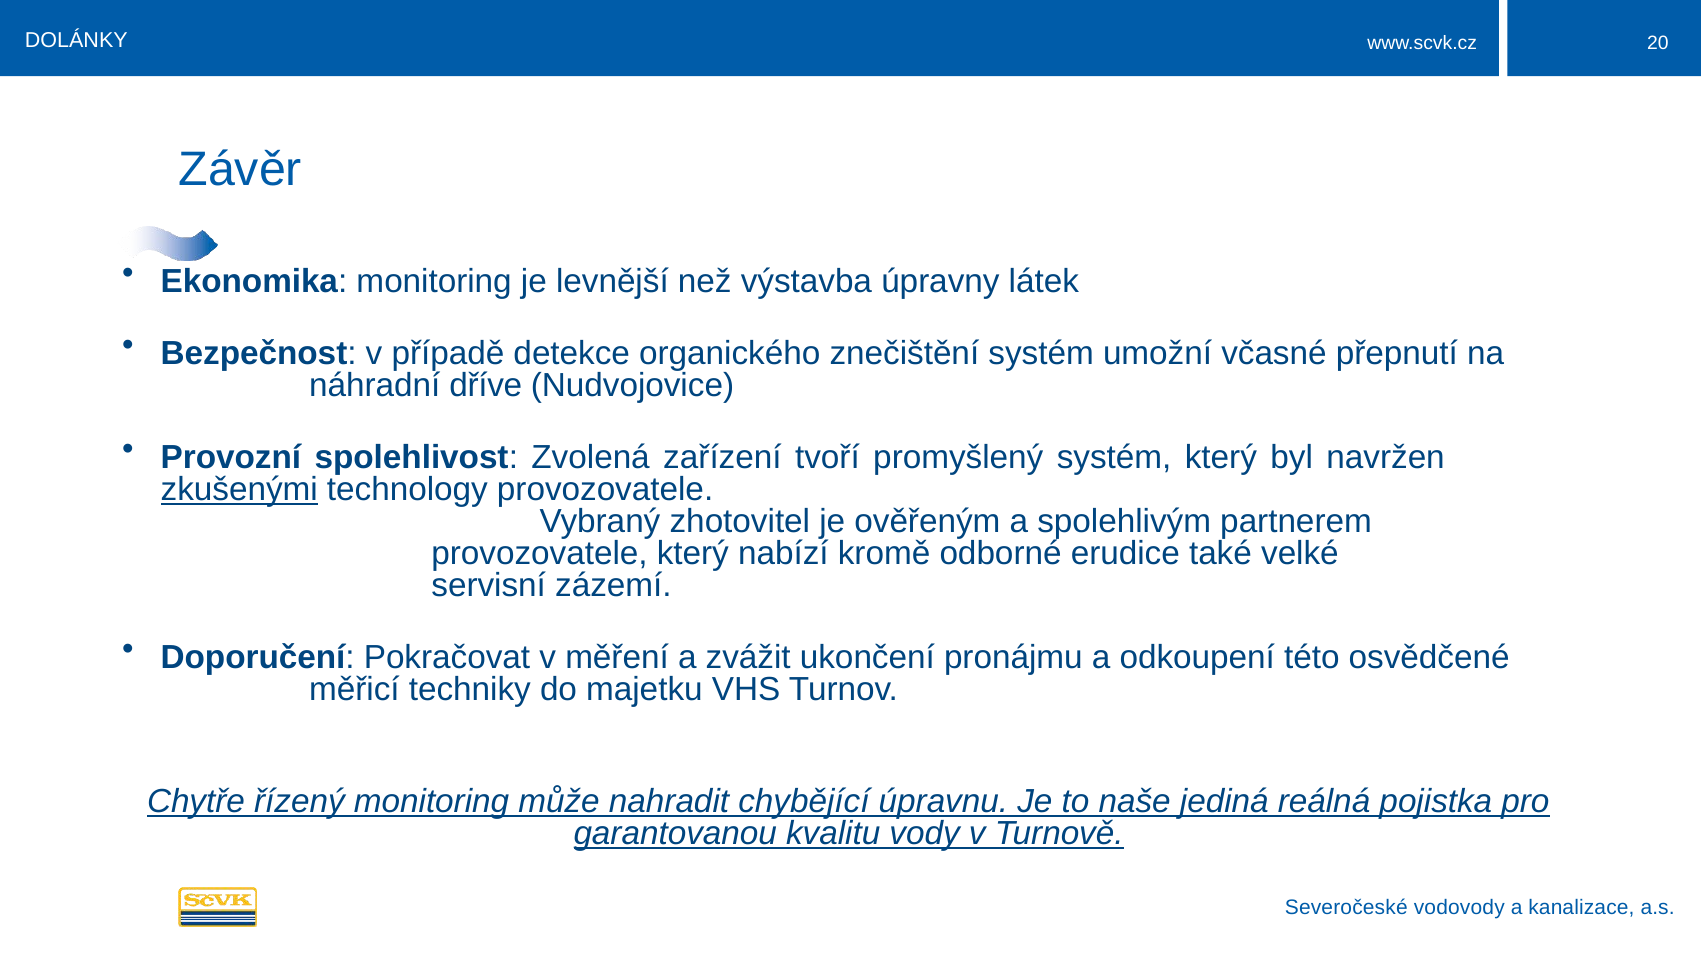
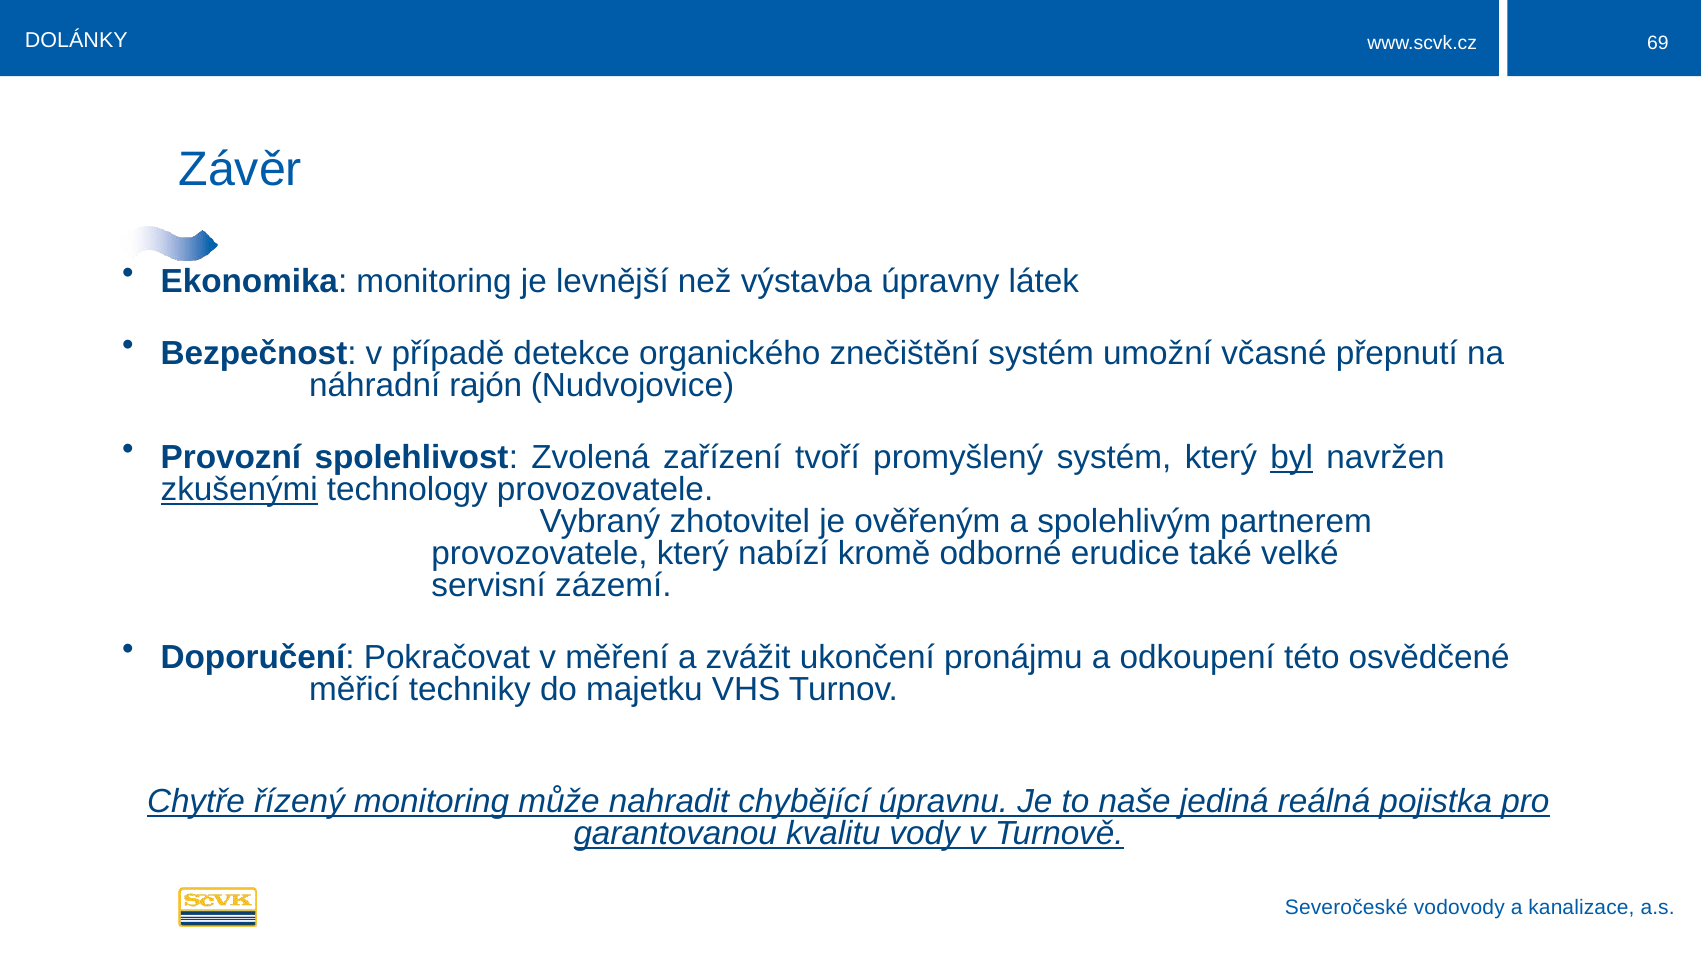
20: 20 -> 69 (1658, 43)
dříve: dříve -> rajón (486, 385)
byl underline: none -> present (1292, 457)
